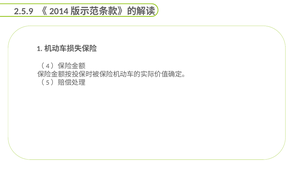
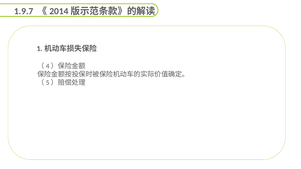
2.5.9: 2.5.9 -> 1.9.7 (24, 11)
